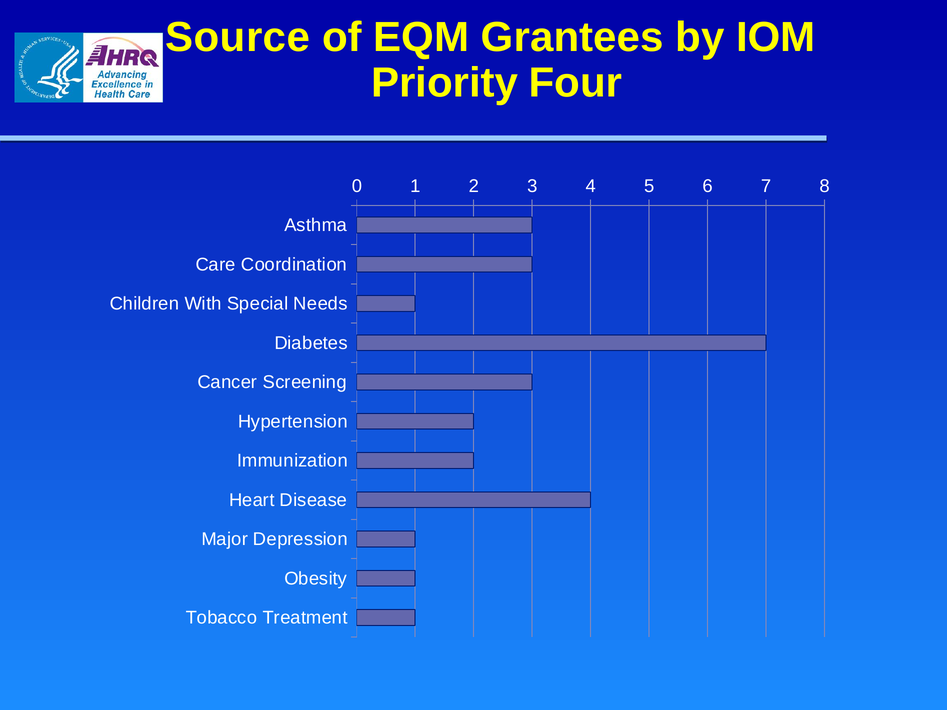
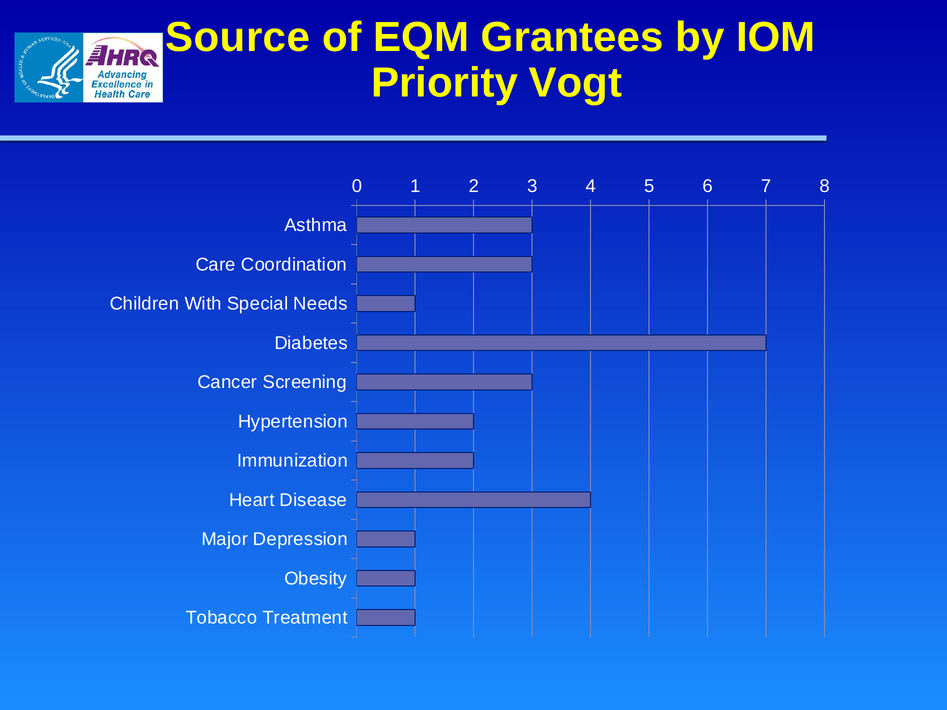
Four: Four -> Vogt (575, 83)
